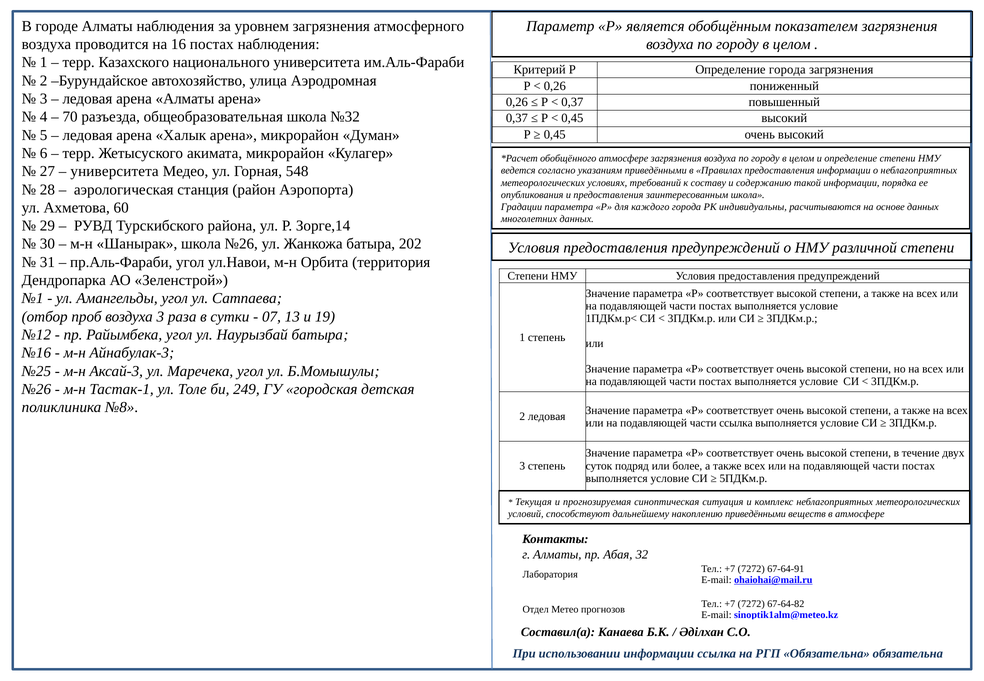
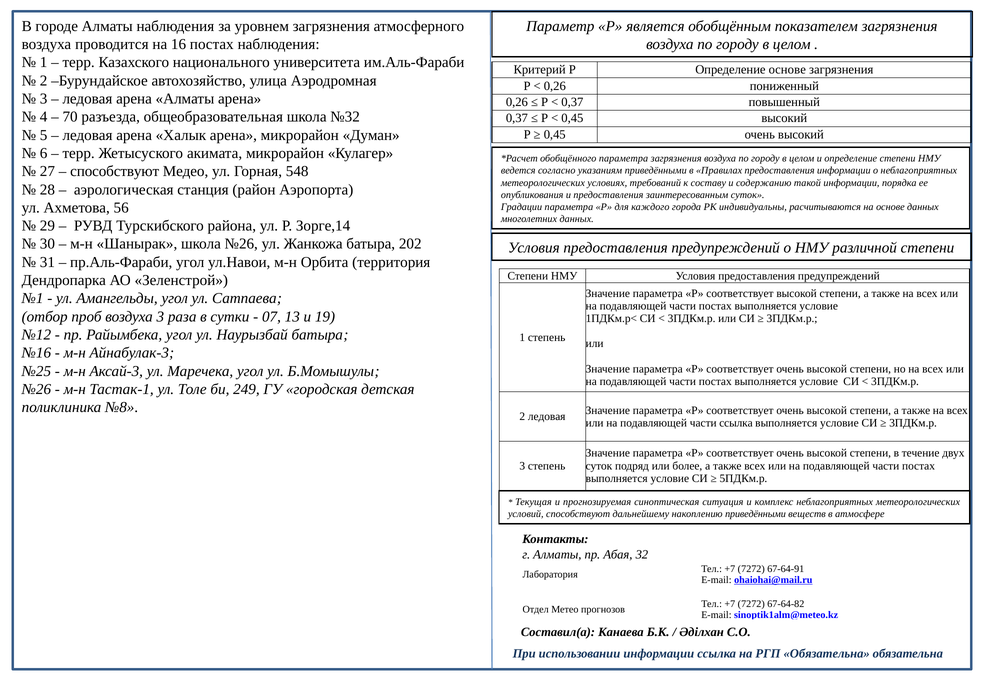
Определение города: города -> основе (787, 70)
обобщённого атмосфере: атмосфере -> параметра (624, 159)
университета: университета -> способствуют (115, 171)
заинтересованным школа: школа -> суток (748, 195)
60: 60 -> 56 (121, 208)
